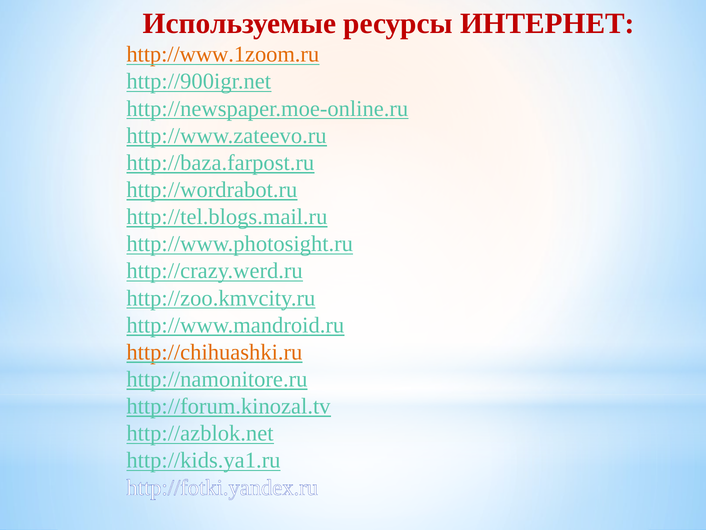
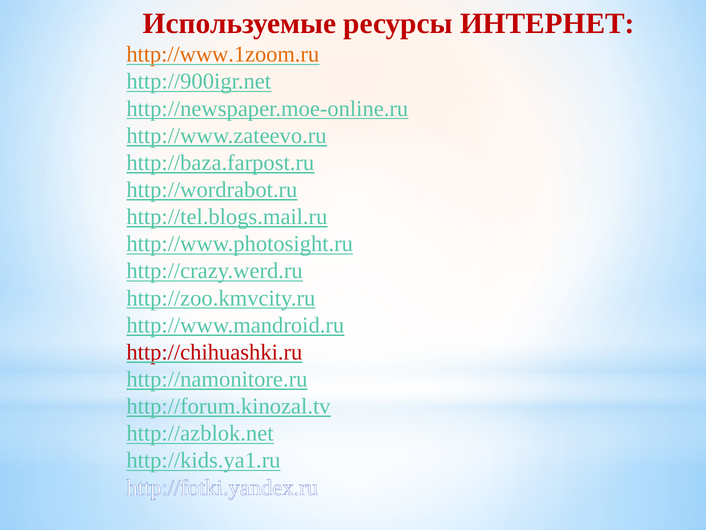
http://chihuashki.ru colour: orange -> red (214, 352)
